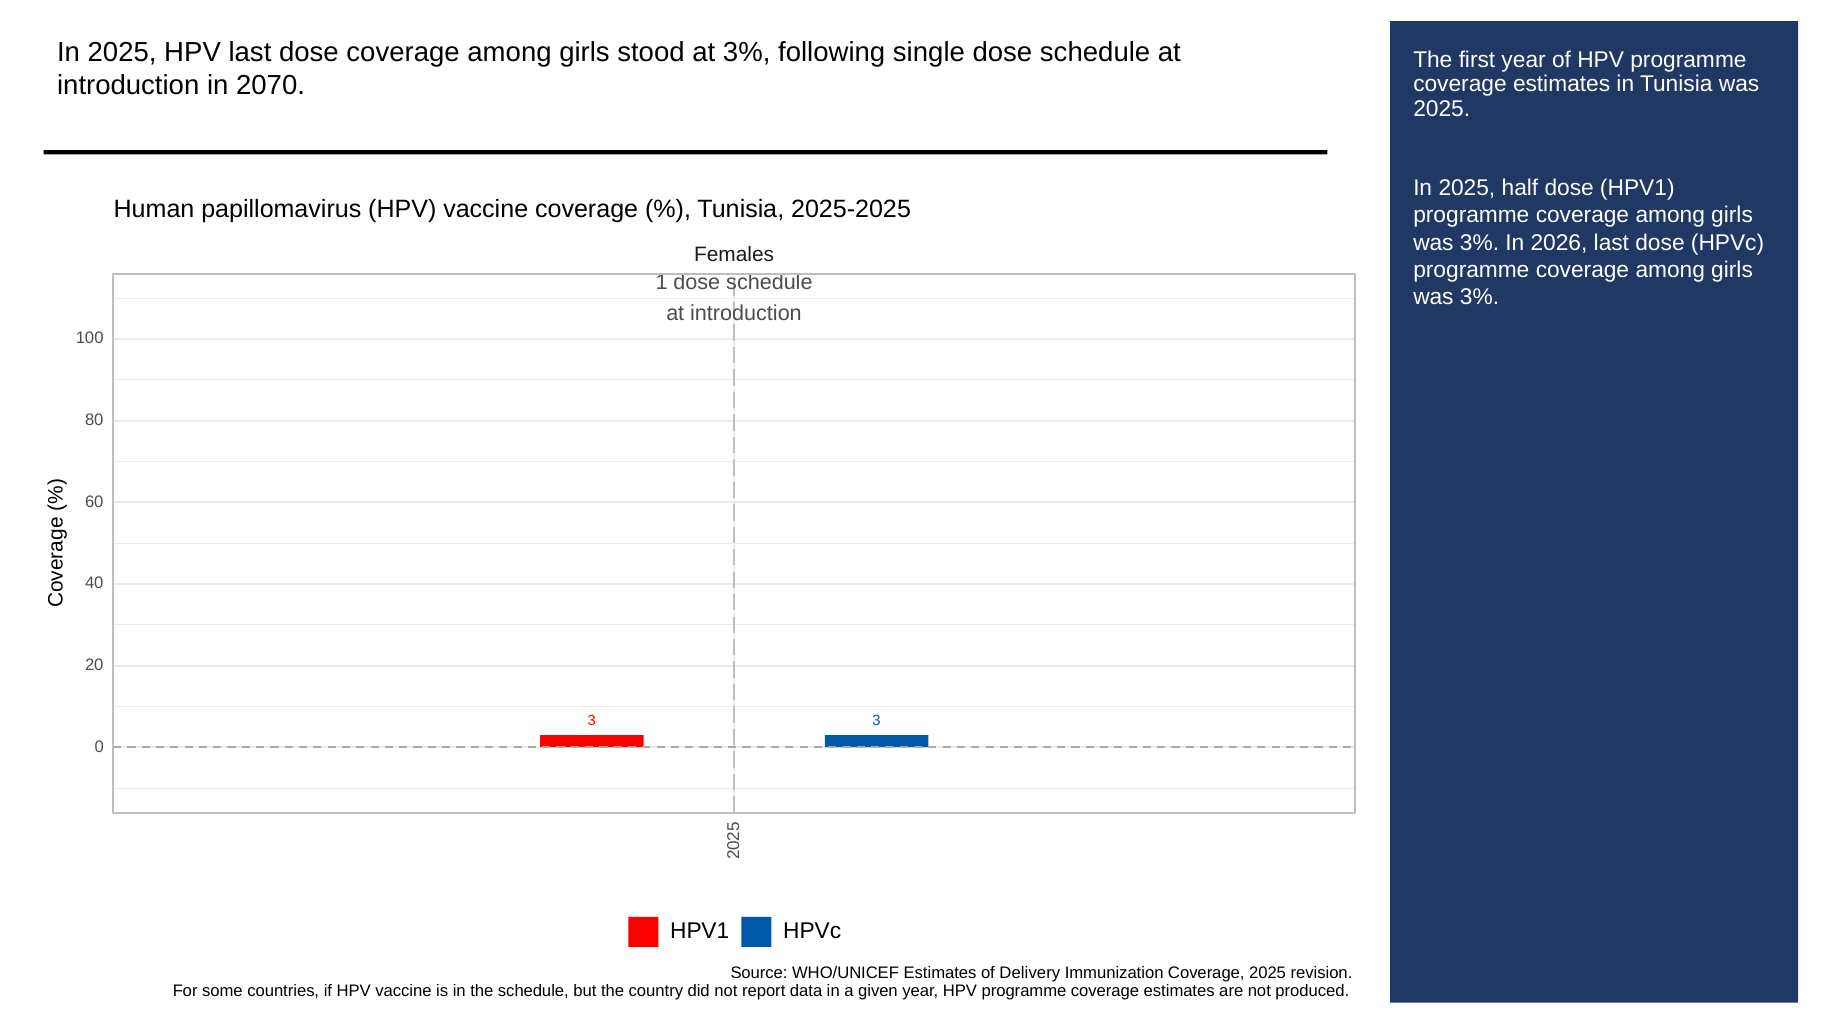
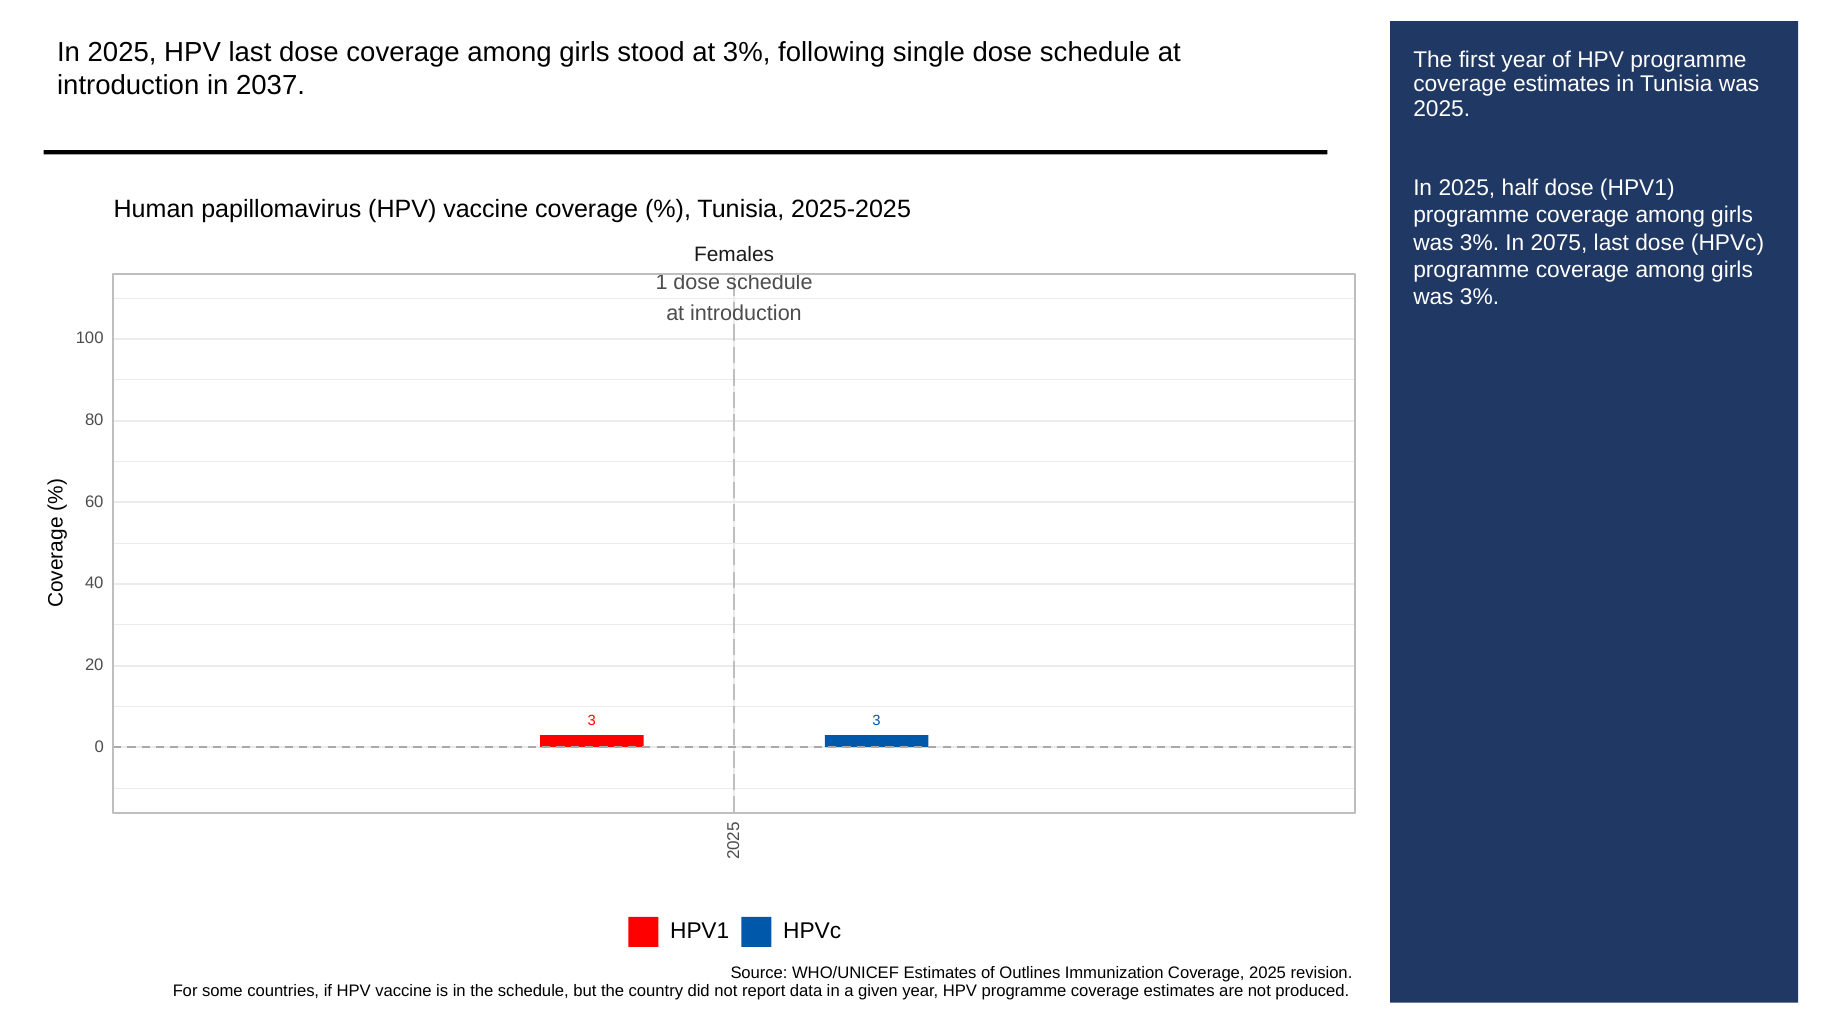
2070: 2070 -> 2037 (271, 85)
2026: 2026 -> 2075 (1559, 243)
Delivery: Delivery -> Outlines (1030, 973)
